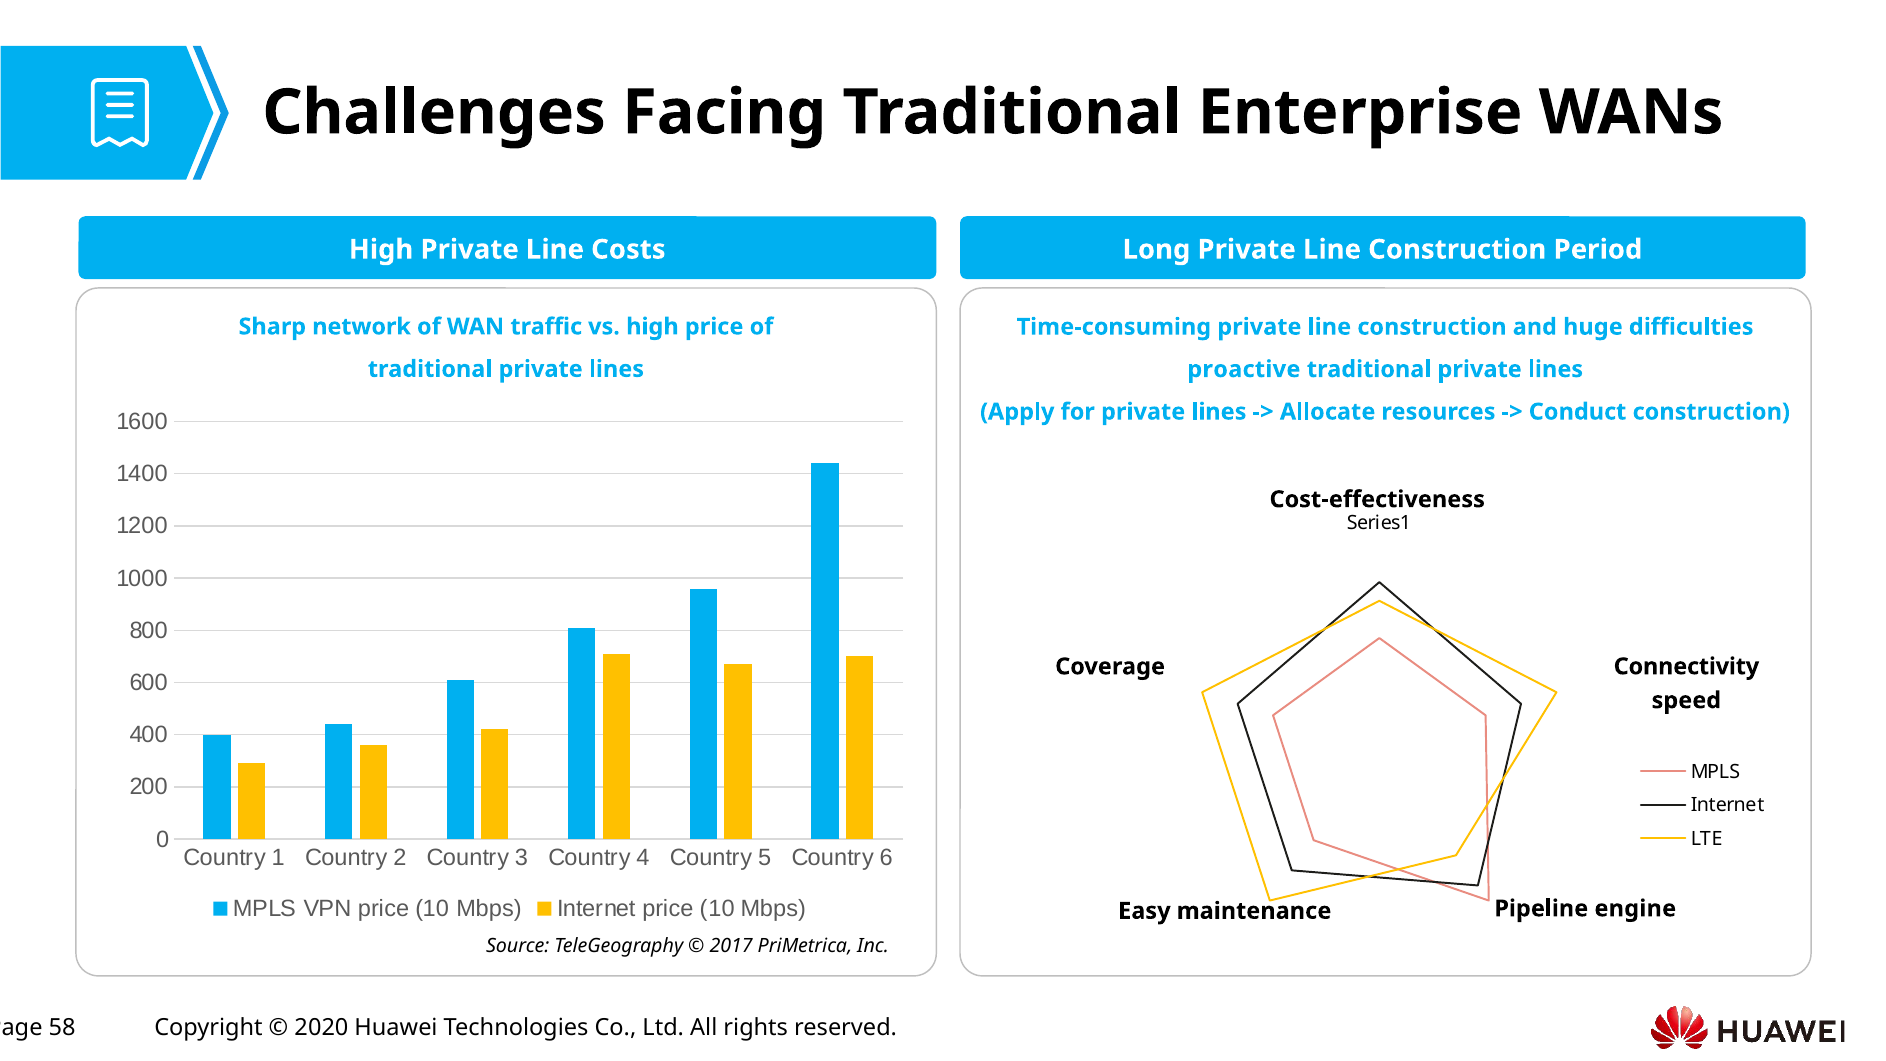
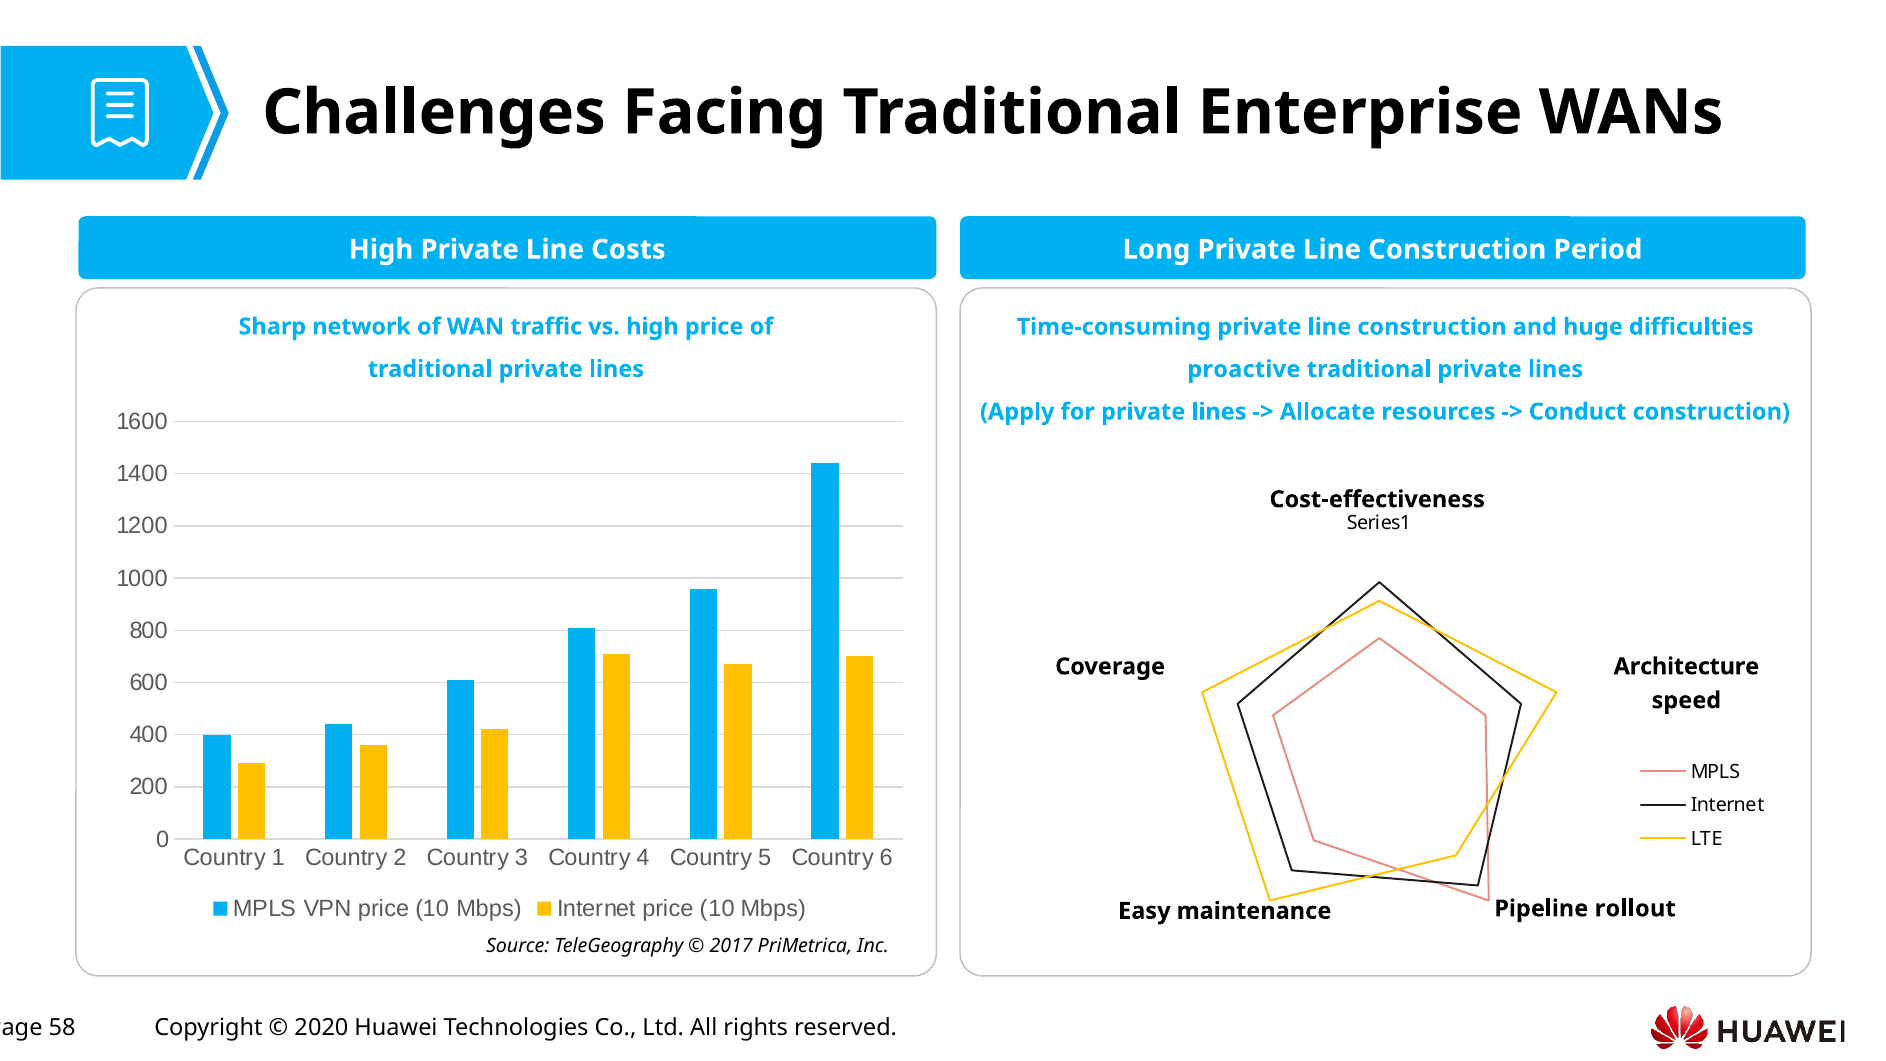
Connectivity: Connectivity -> Architecture (1686, 666)
engine: engine -> rollout (1635, 908)
